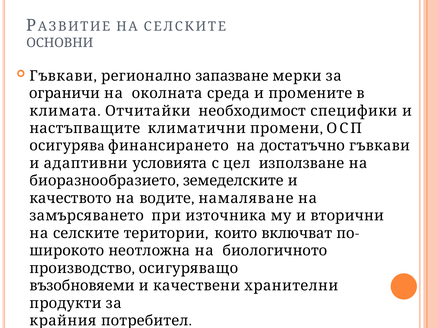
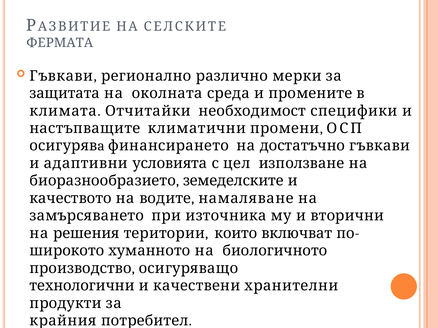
ОСНОВНИ: ОСНОВНИ -> ФЕРМАТА (60, 43)
запазване: запазване -> различно (232, 76)
ограничи: ограничи -> защитата (65, 94)
селските: селските -> решения (86, 234)
неотложна: неотложна -> хуманното (149, 251)
възобновяеми: възобновяеми -> технологични (82, 286)
